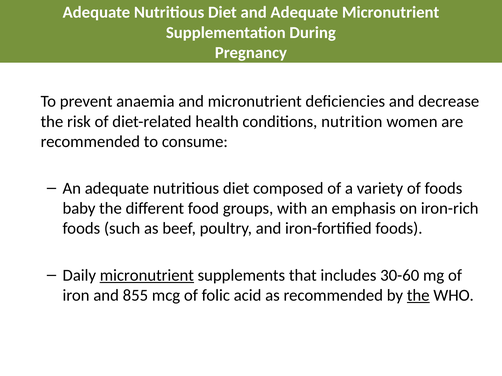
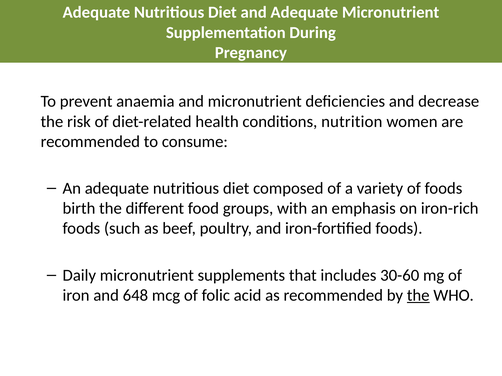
baby: baby -> birth (79, 209)
micronutrient underline: present -> none (147, 276)
855: 855 -> 648 (135, 296)
